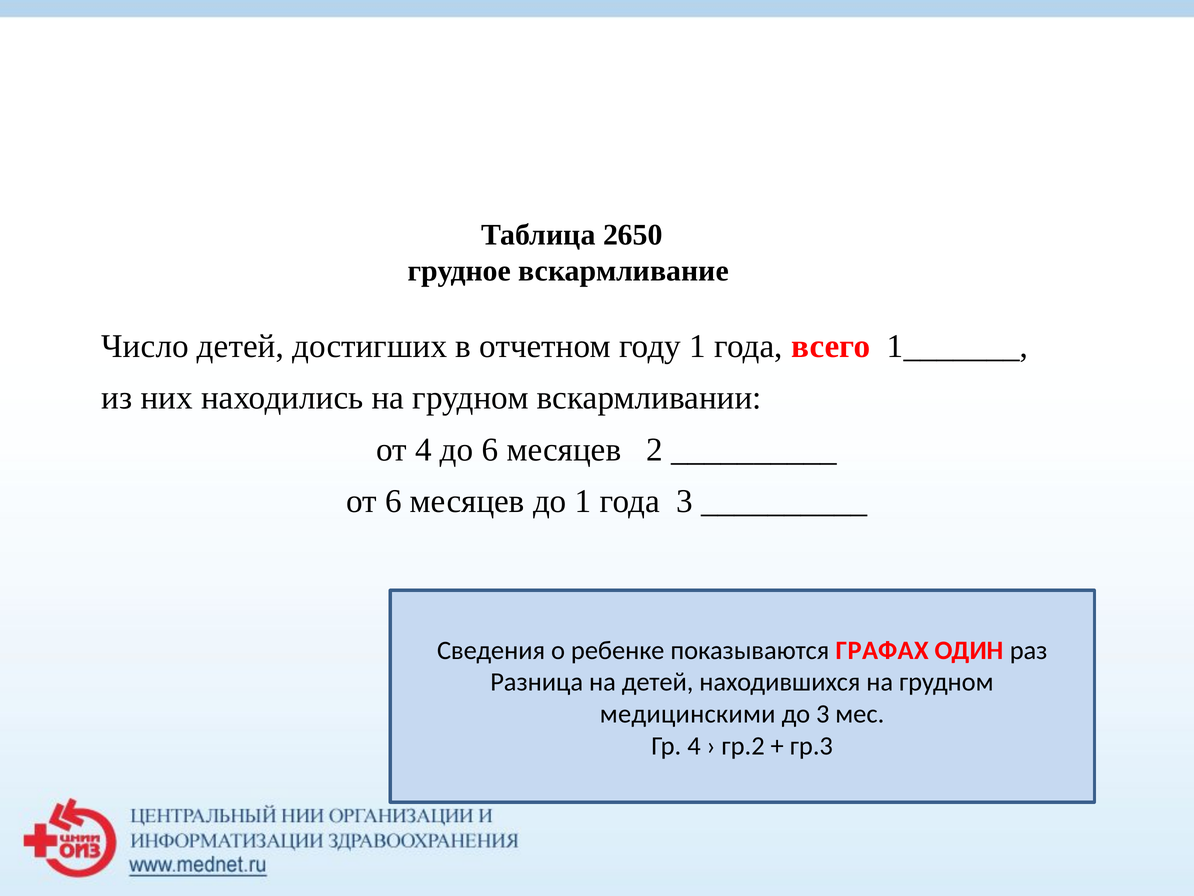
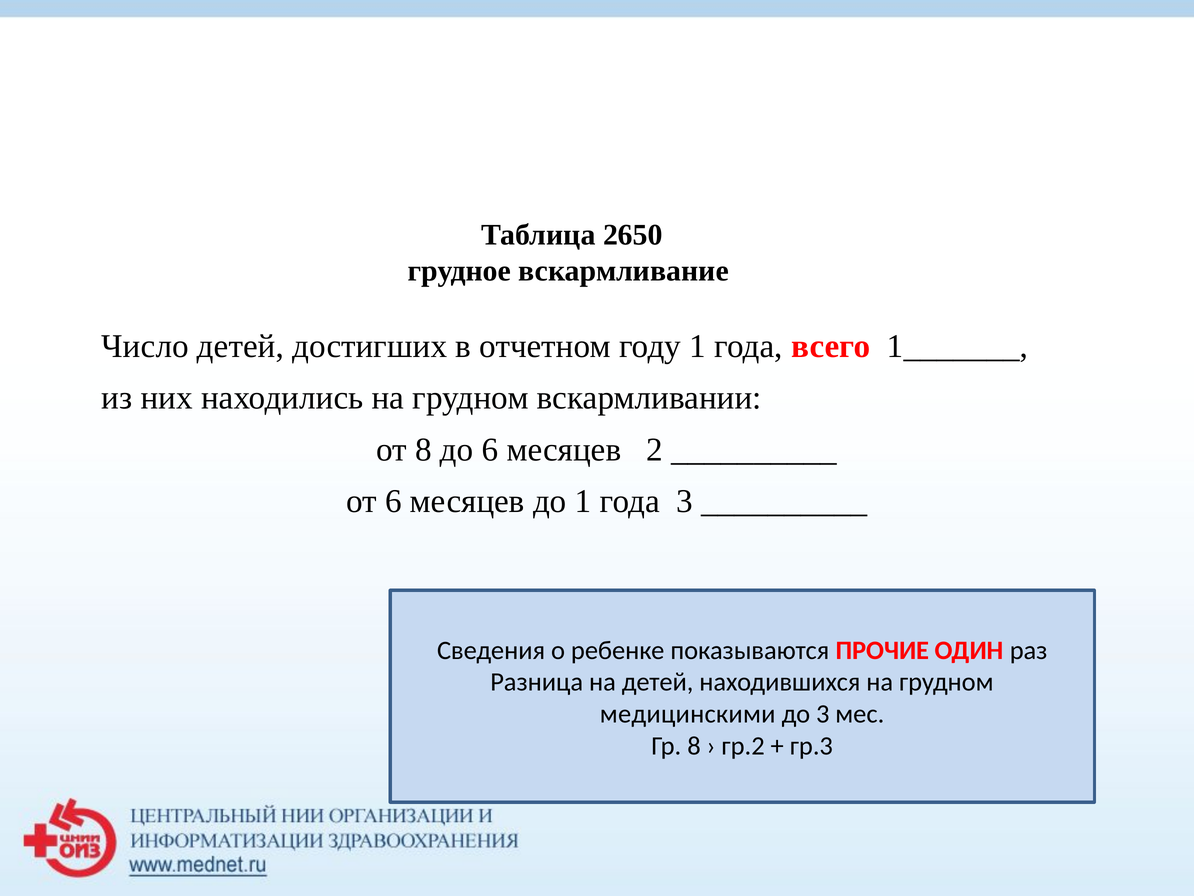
от 4: 4 -> 8 (423, 449)
ГРАФАХ: ГРАФАХ -> ПРОЧИЕ (882, 650)
Гр 4: 4 -> 8 (694, 745)
